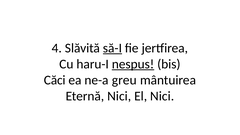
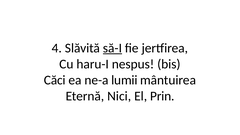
nespus underline: present -> none (133, 64)
greu: greu -> lumii (124, 80)
El Nici: Nici -> Prin (162, 96)
